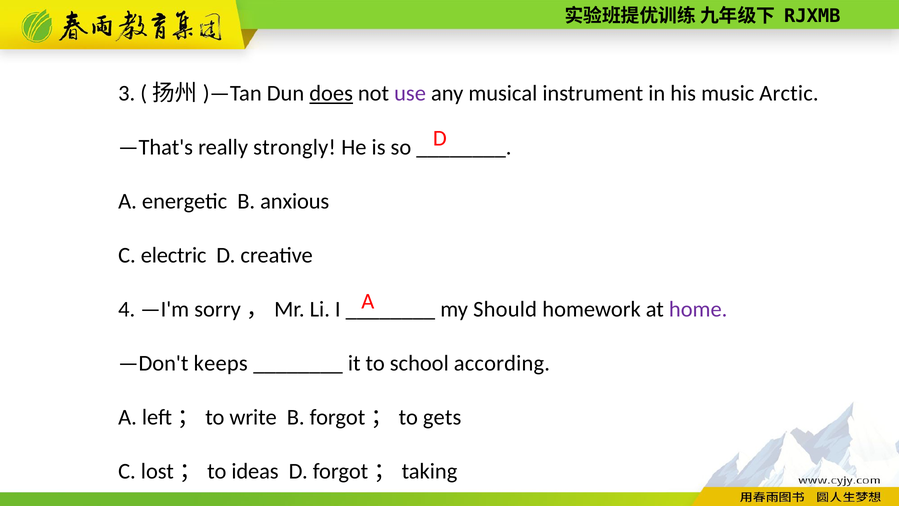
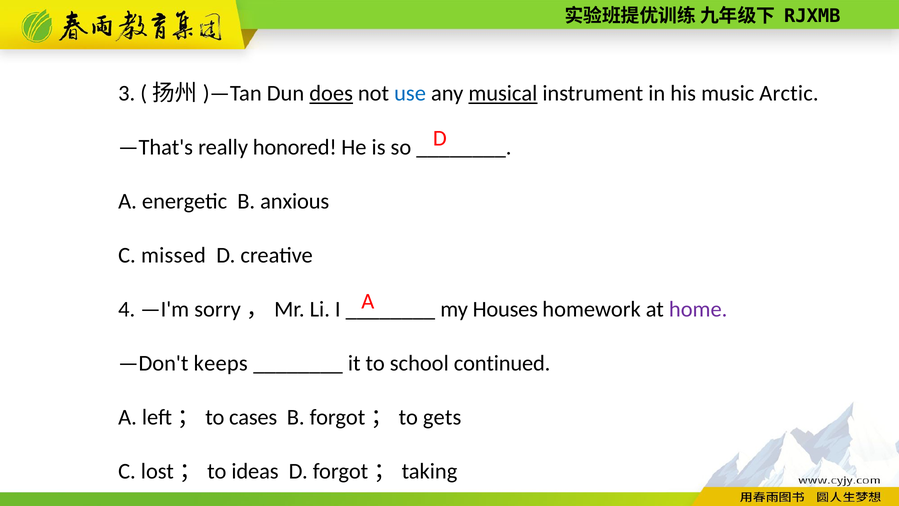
use colour: purple -> blue (410, 93)
musical underline: none -> present (503, 93)
strongly: strongly -> honored (295, 147)
electric: electric -> missed (173, 255)
Should: Should -> Houses (505, 309)
according: according -> continued (502, 363)
write: write -> cases (253, 417)
